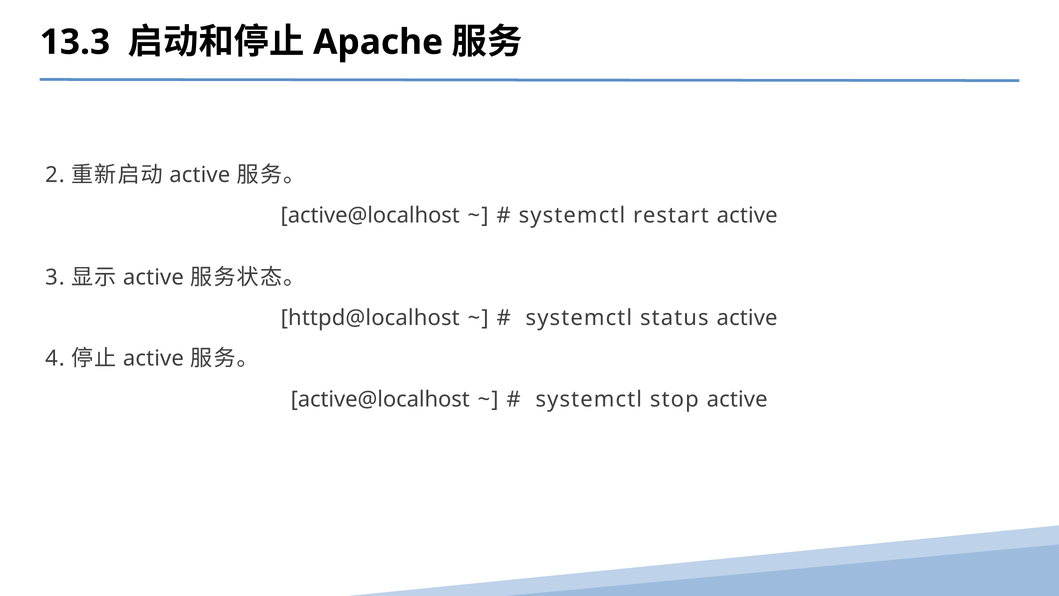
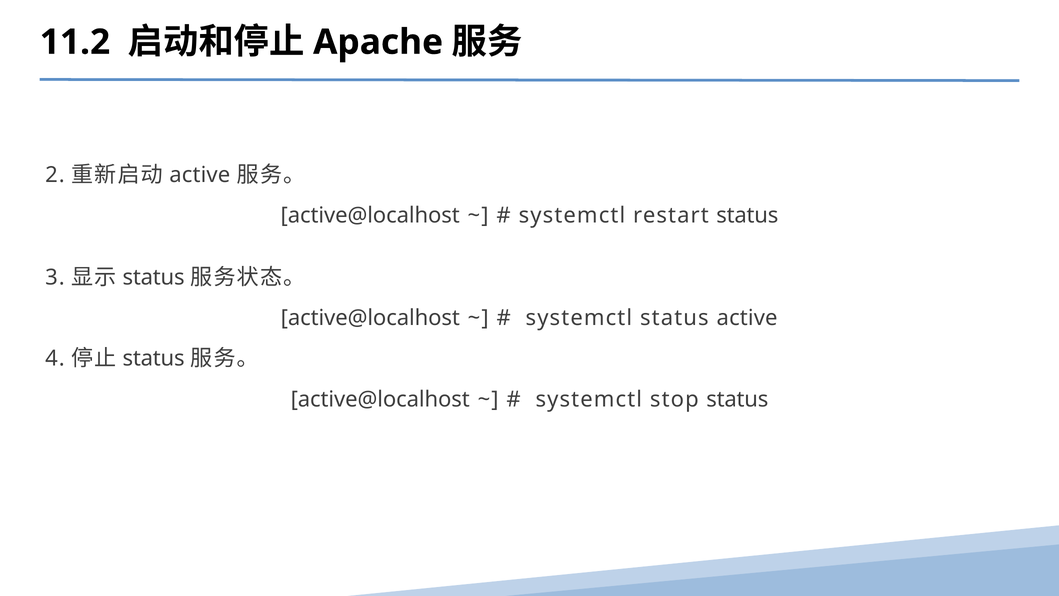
13.3: 13.3 -> 11.2 (75, 42)
restart active: active -> status (747, 215)
active: active -> status (154, 277)
httpd@localhost: httpd@localhost -> active@localhost (370, 318)
active: active -> status (154, 359)
stop active: active -> status (737, 399)
